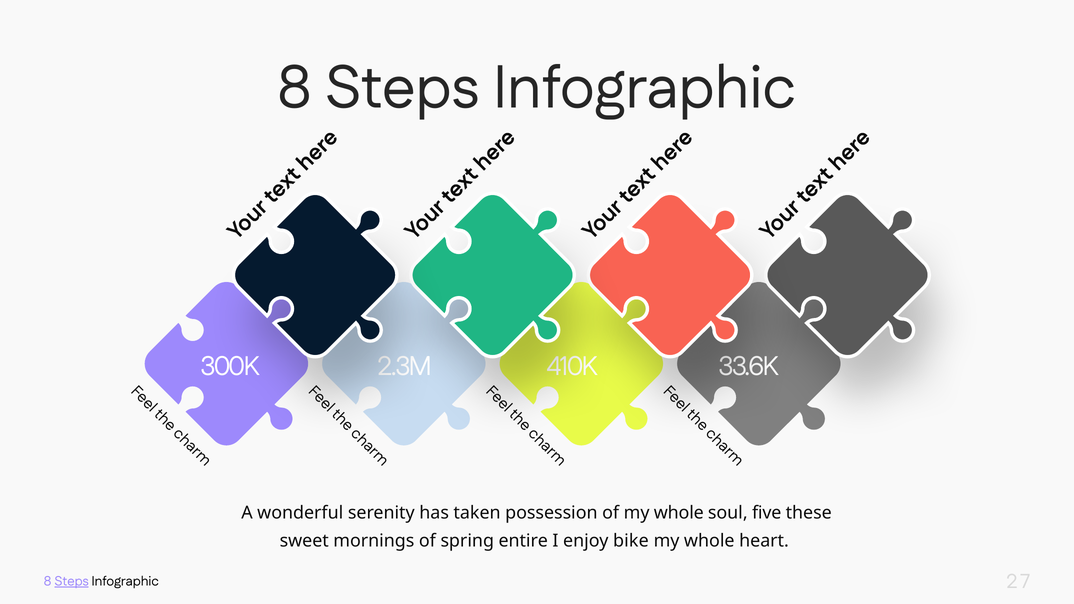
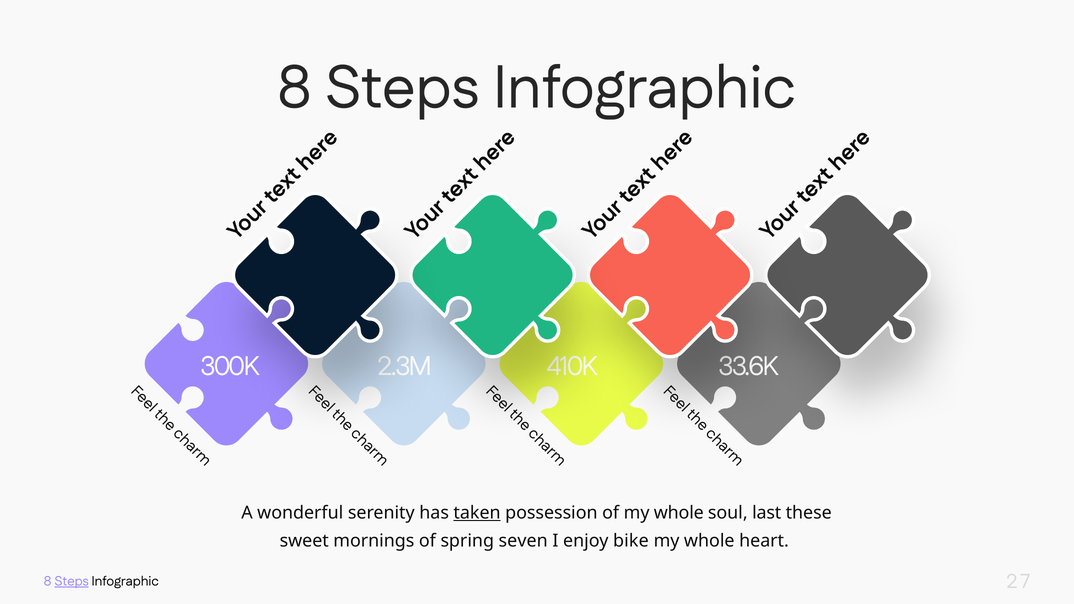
taken underline: none -> present (477, 513)
five: five -> last (767, 513)
entire: entire -> seven (523, 541)
